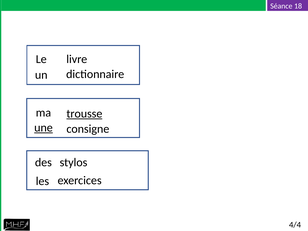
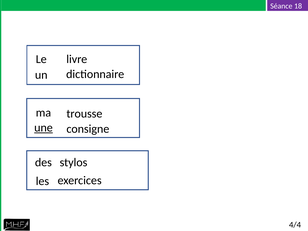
trousse underline: present -> none (84, 114)
